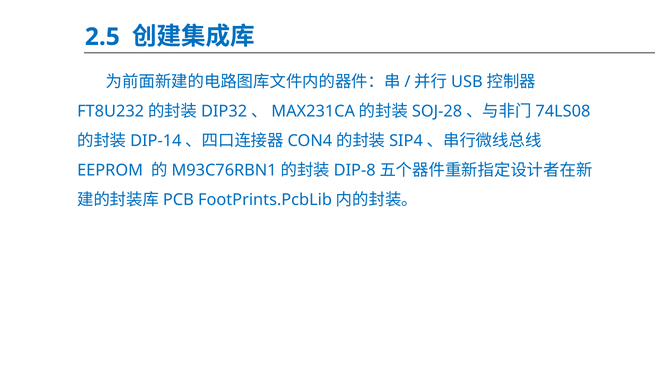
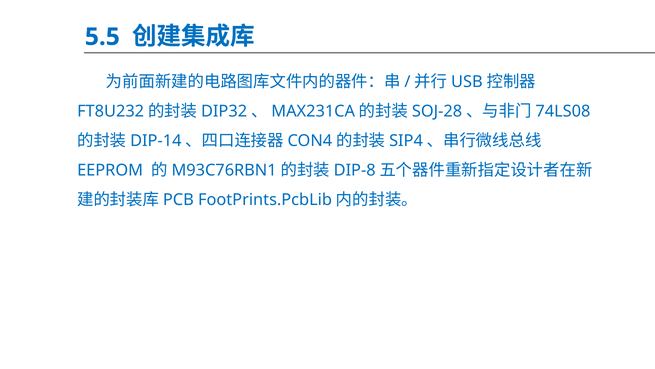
2.5: 2.5 -> 5.5 (102, 37)
